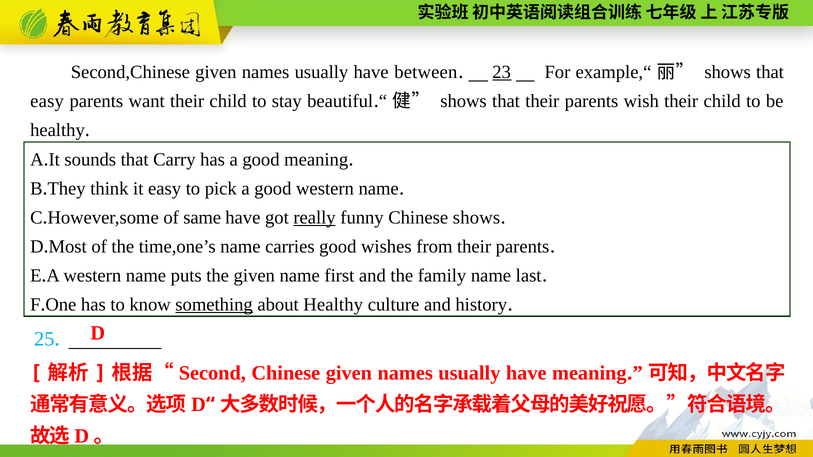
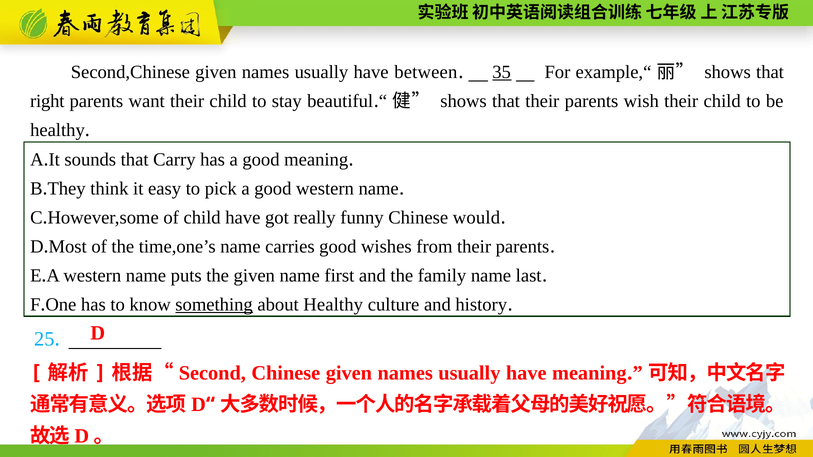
23: 23 -> 35 (502, 72)
easy: easy -> right (47, 101)
of same: same -> child (202, 218)
really underline: present -> none (315, 218)
Chinese shows: shows -> would (476, 218)
